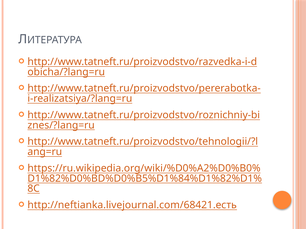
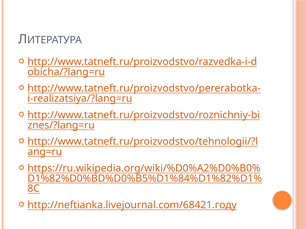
http://neftianka.livejournal.com/68421.есть: http://neftianka.livejournal.com/68421.есть -> http://neftianka.livejournal.com/68421.году (132, 206)
